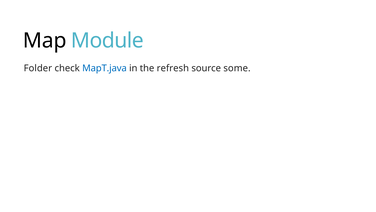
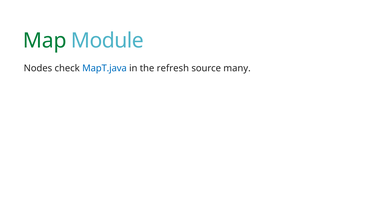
Map colour: black -> green (45, 40)
Folder: Folder -> Nodes (38, 68)
some: some -> many (237, 68)
